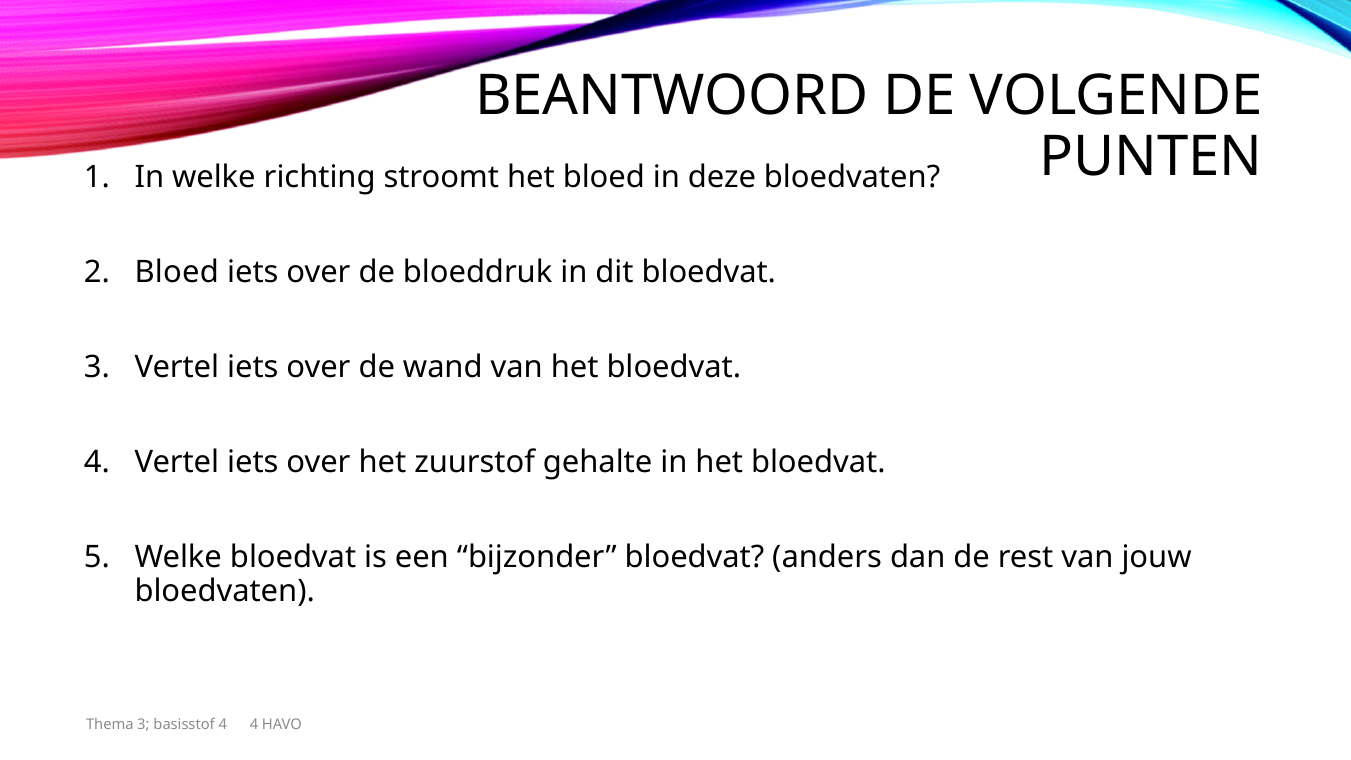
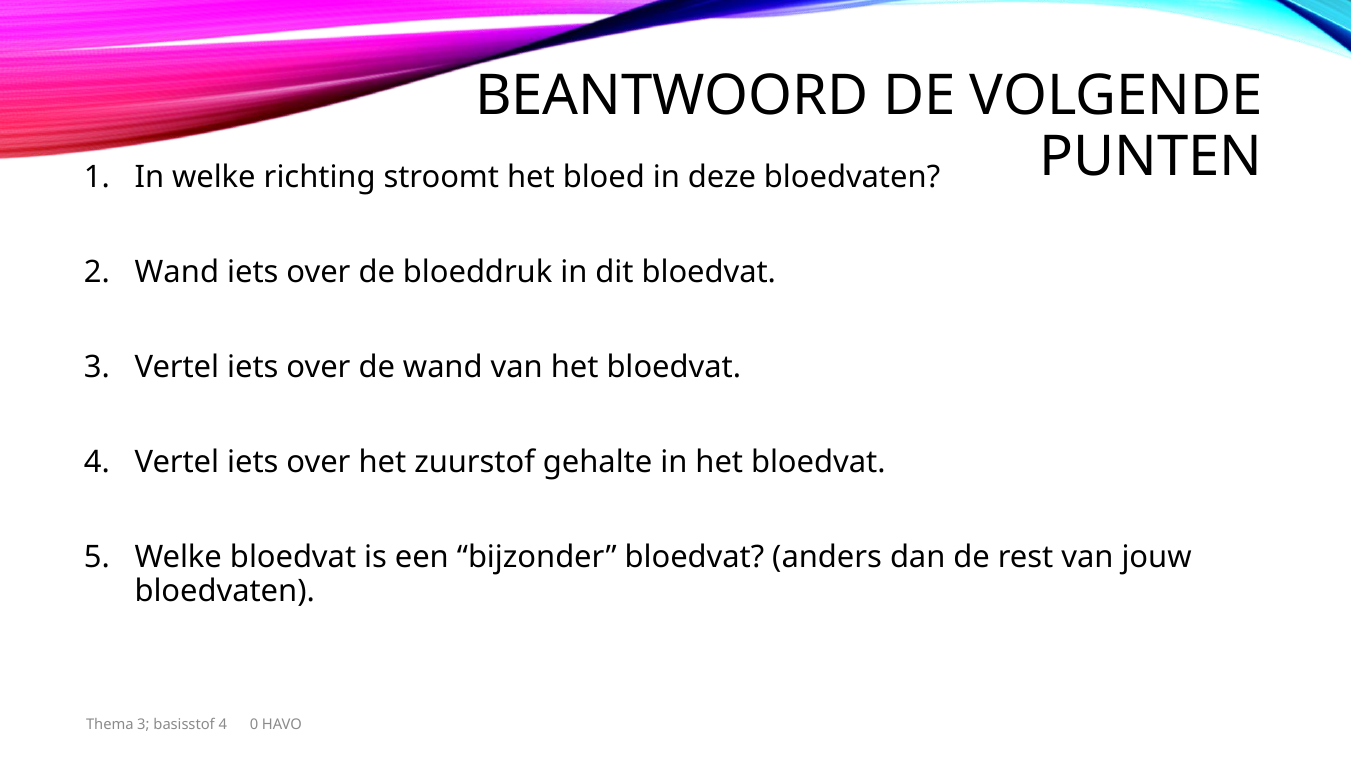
Bloed: Bloed -> Wand (177, 273)
4 4: 4 -> 0 (254, 724)
